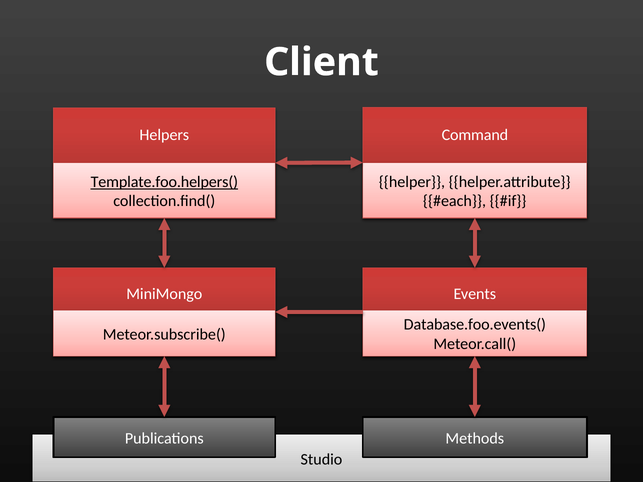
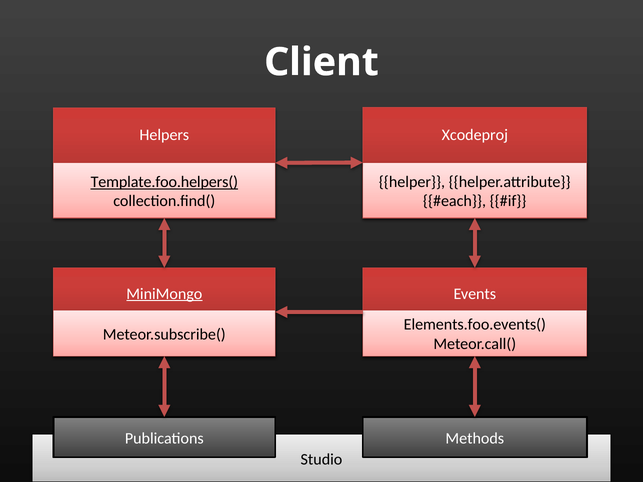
Command: Command -> Xcodeproj (475, 135)
MiniMongo underline: none -> present (164, 294)
Database.foo.events(: Database.foo.events( -> Elements.foo.events( (475, 325)
